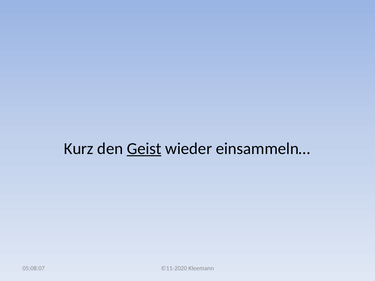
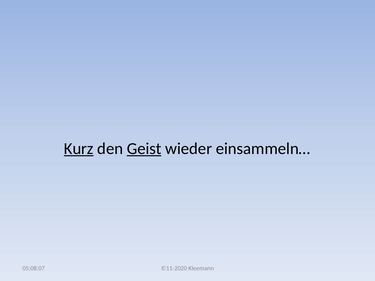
Kurz underline: none -> present (79, 149)
